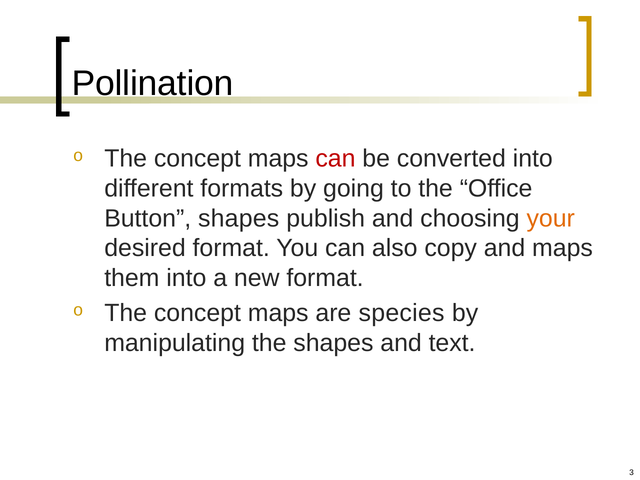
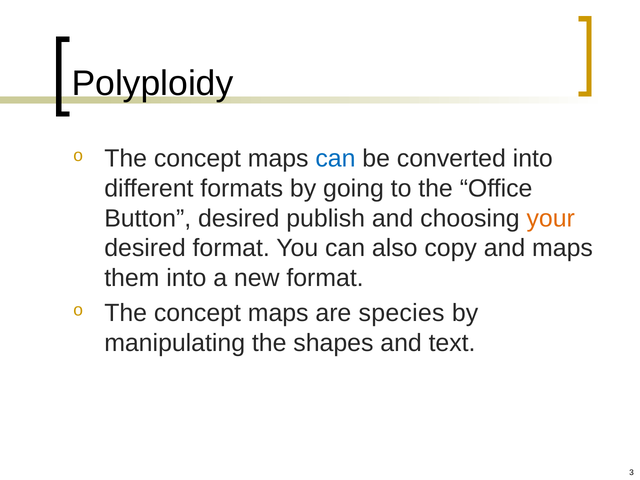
Pollination: Pollination -> Polyploidy (153, 84)
can colour: red -> blue (335, 159)
Button shapes: shapes -> desired (239, 218)
